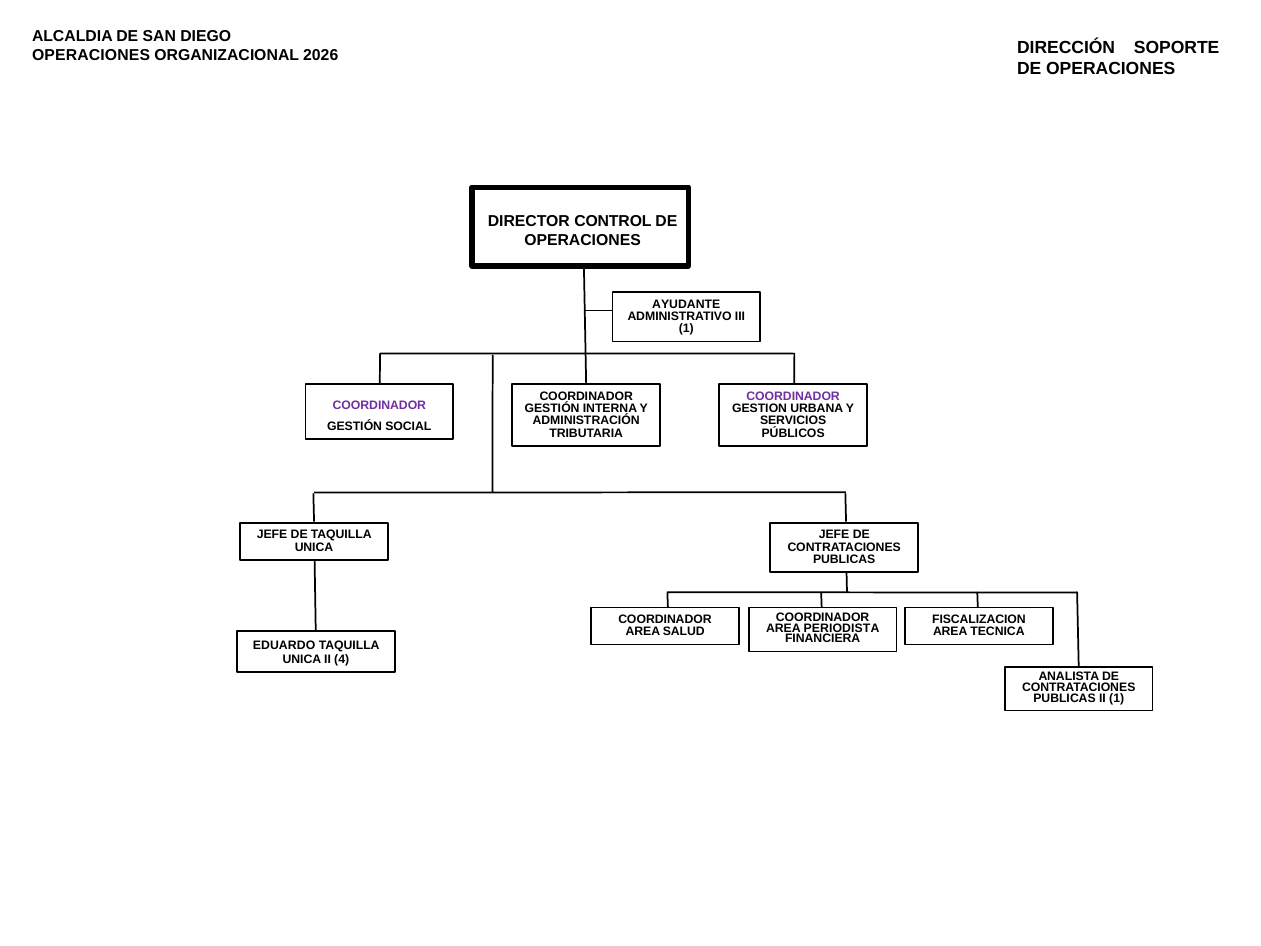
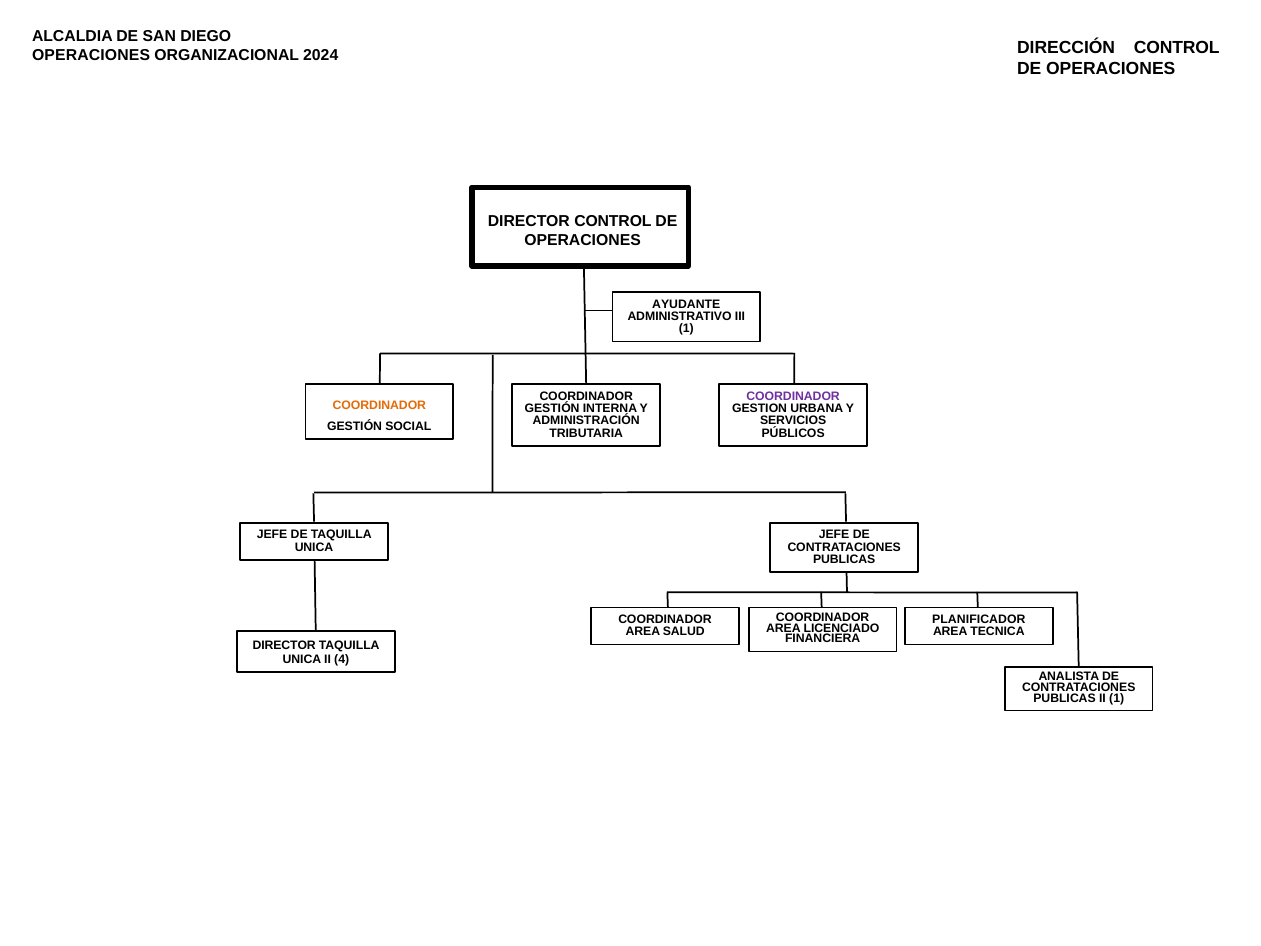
2026: 2026 -> 2024 (321, 55)
DIRECCIÓN SOPORTE: SOPORTE -> CONTROL (1177, 47)
COORDINADOR colour: purple -> orange (379, 405)
FISCALIZACION: FISCALIZACION -> PLANIFICADOR (979, 619)
PERIODISTA: PERIODISTA -> LICENCIADO (842, 628)
EDUARDO: EDUARDO -> DIRECTOR (284, 645)
